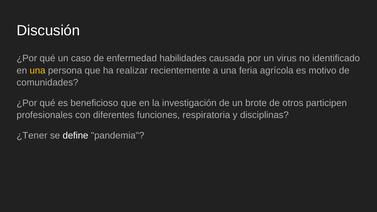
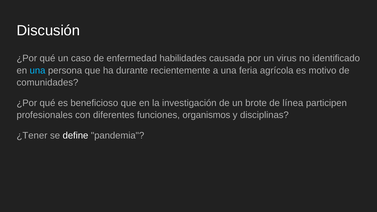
una colour: yellow -> light blue (38, 70)
realizar: realizar -> durante (132, 70)
otros: otros -> línea (293, 103)
respiratoria: respiratoria -> organismos (206, 115)
